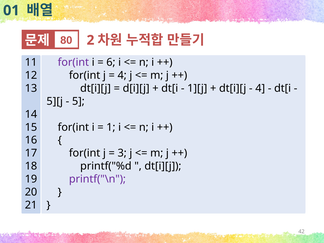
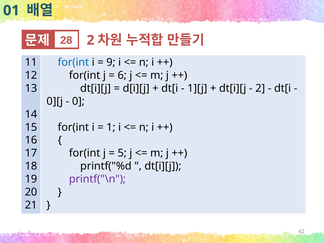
80: 80 -> 28 (66, 40)
for(int colour: purple -> blue (73, 62)
6: 6 -> 9 (111, 62)
4: 4 -> 6 (122, 75)
4: 4 -> 2 (260, 88)
5][j: 5][j -> 0][j (55, 101)
5: 5 -> 0 (78, 101)
3: 3 -> 5 (122, 153)
